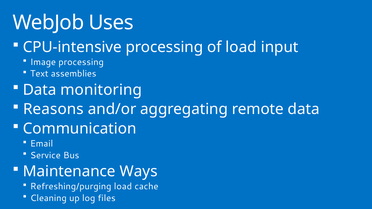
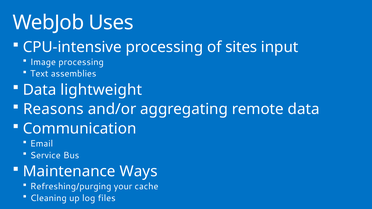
of load: load -> sites (241, 47)
monitoring: monitoring -> lightweight (101, 90)
Refreshing/purging load: load -> your (123, 187)
